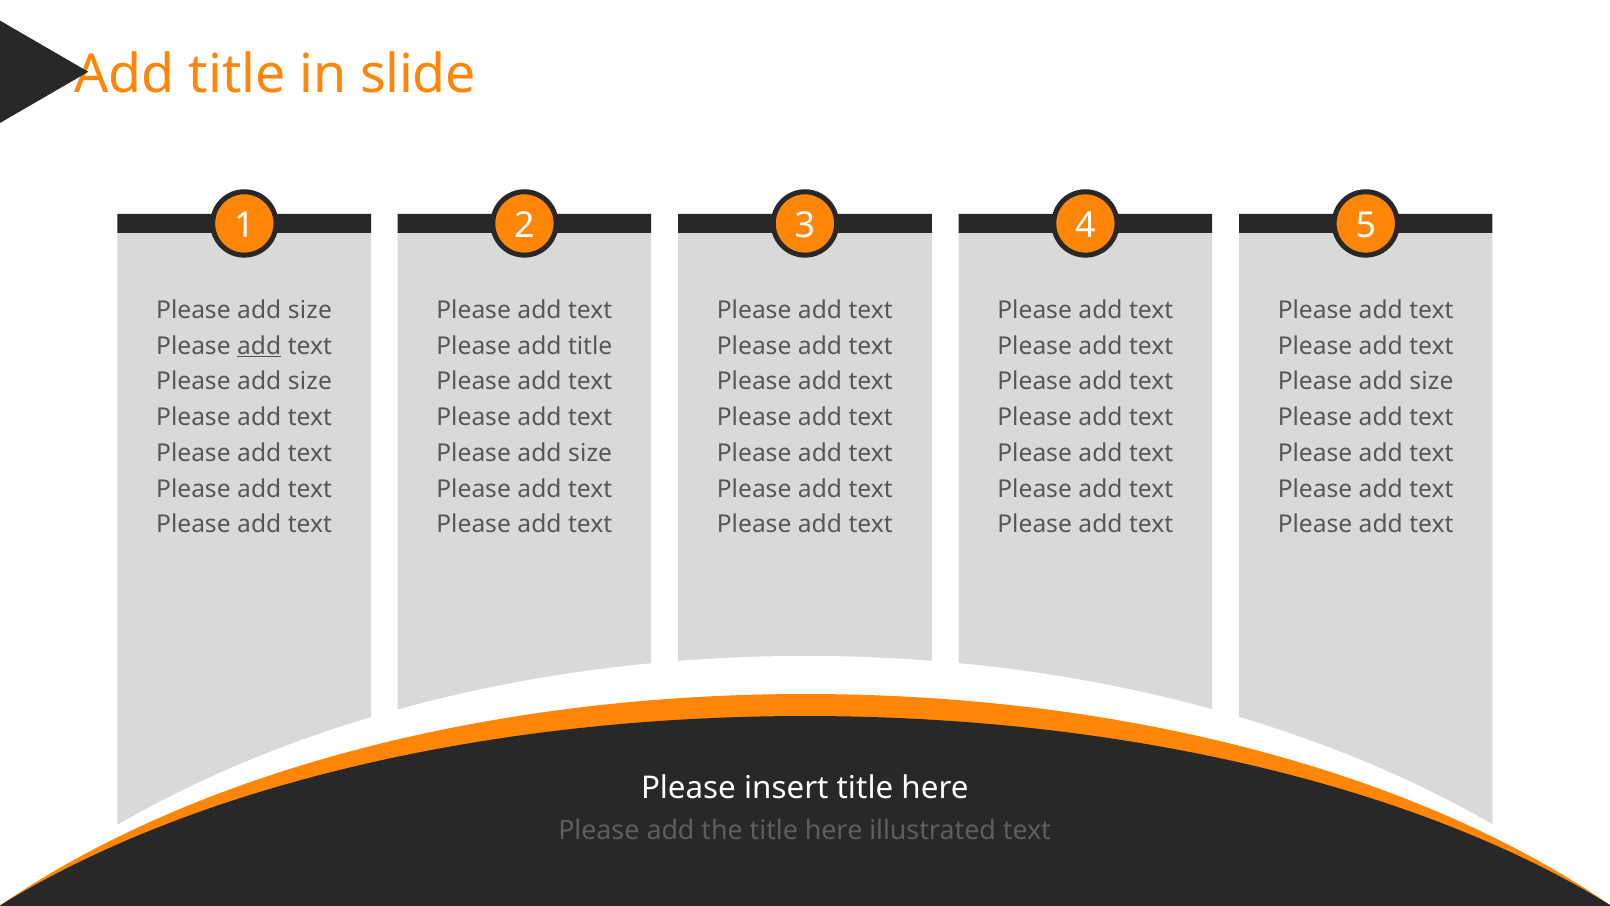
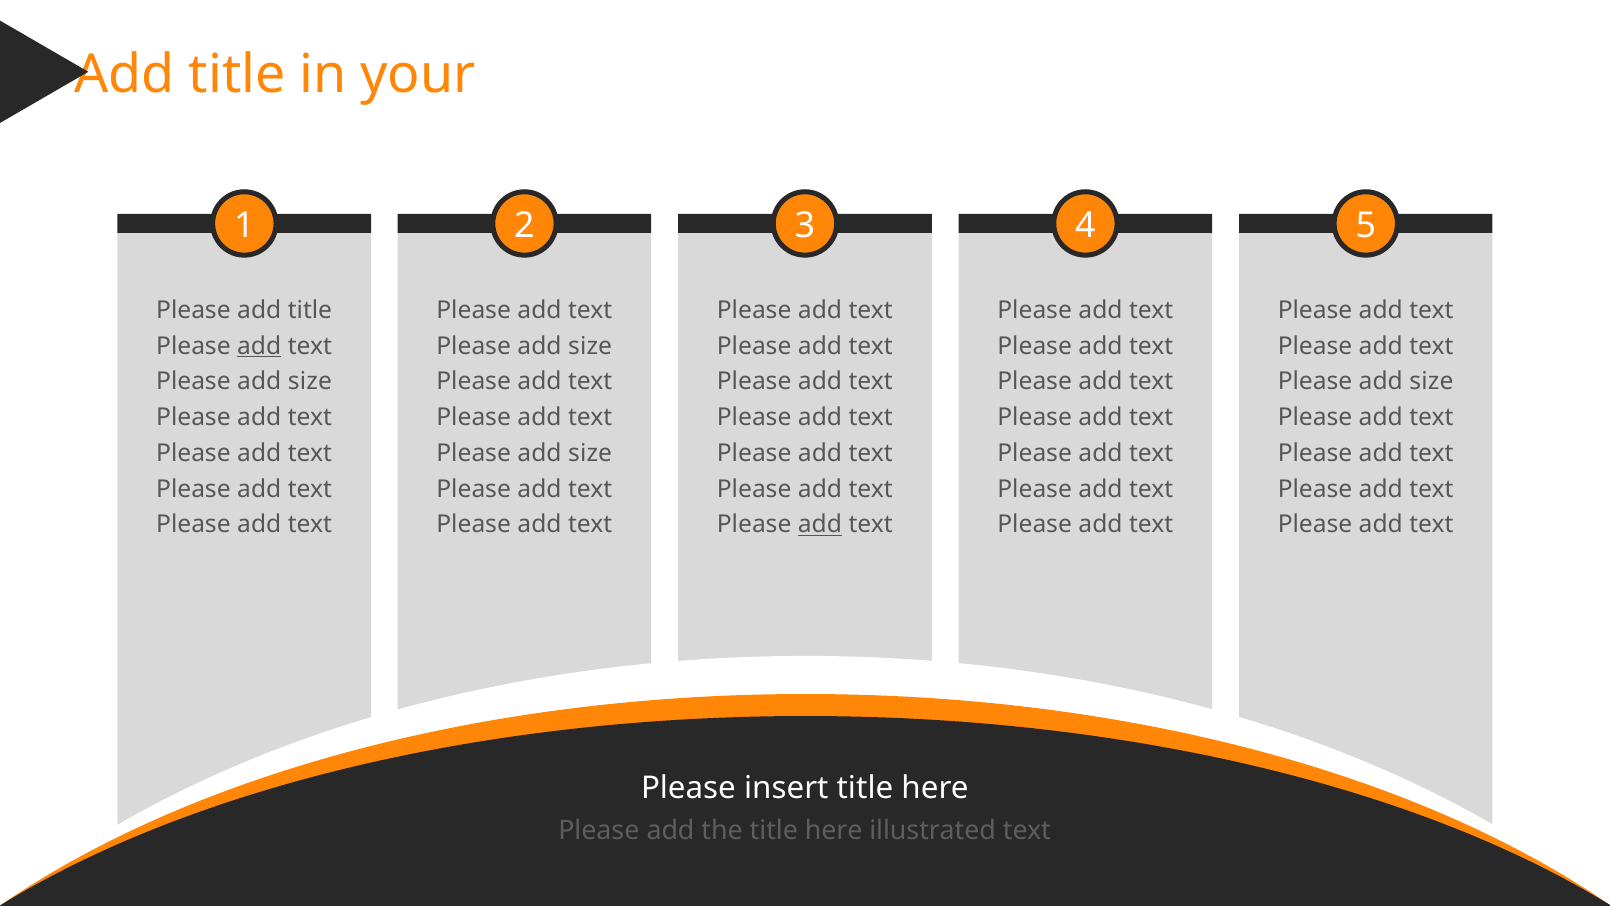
slide: slide -> your (418, 75)
size: size -> title (310, 310)
title: title -> size (590, 346)
add underline: none -> present (820, 525)
